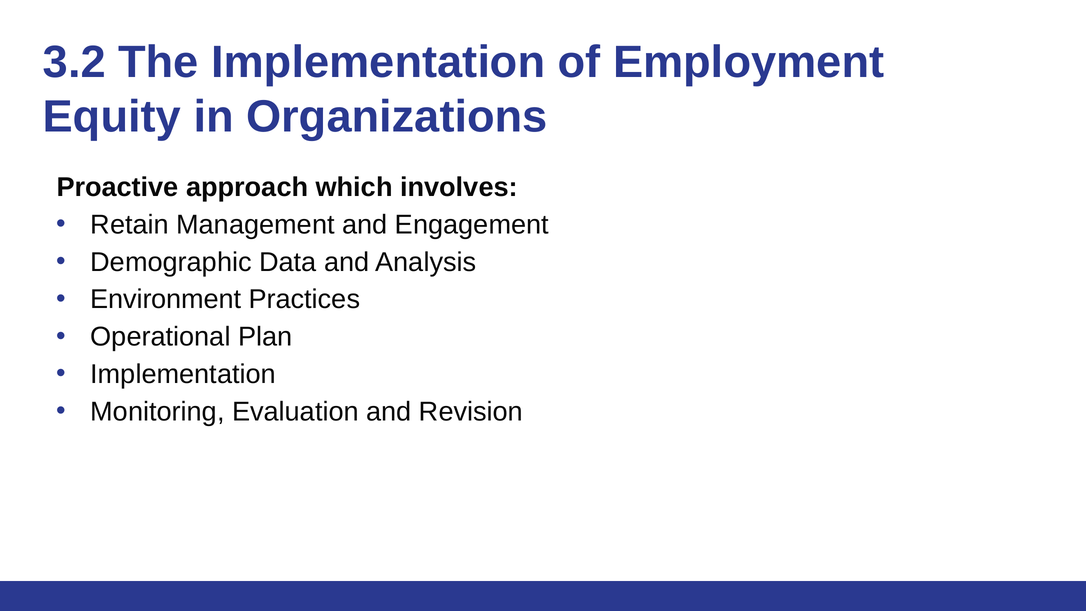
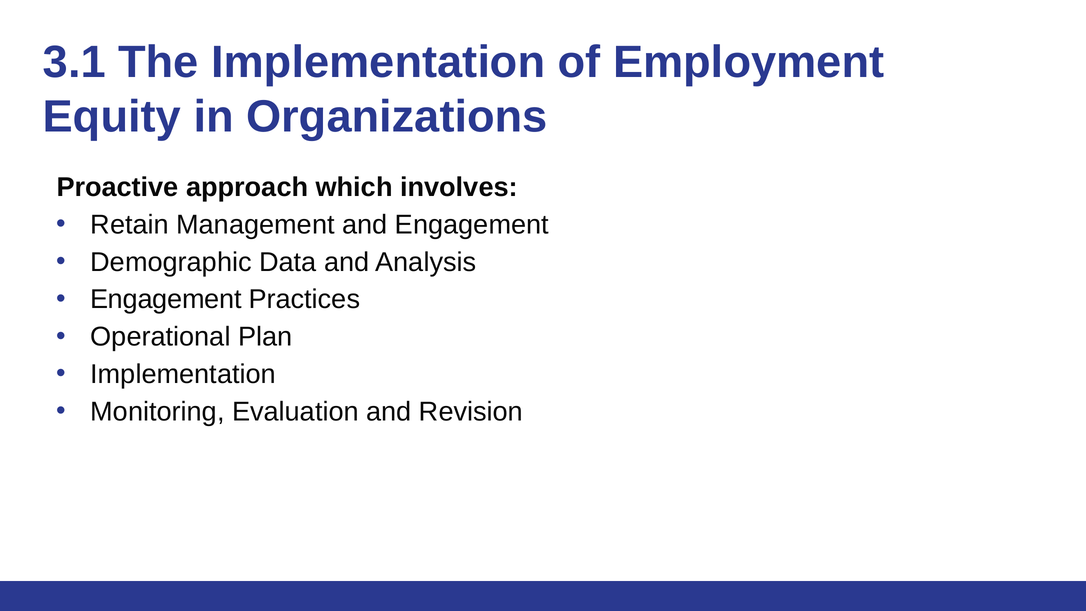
3.2: 3.2 -> 3.1 (74, 63)
Environment: Environment -> Engagement (166, 299)
